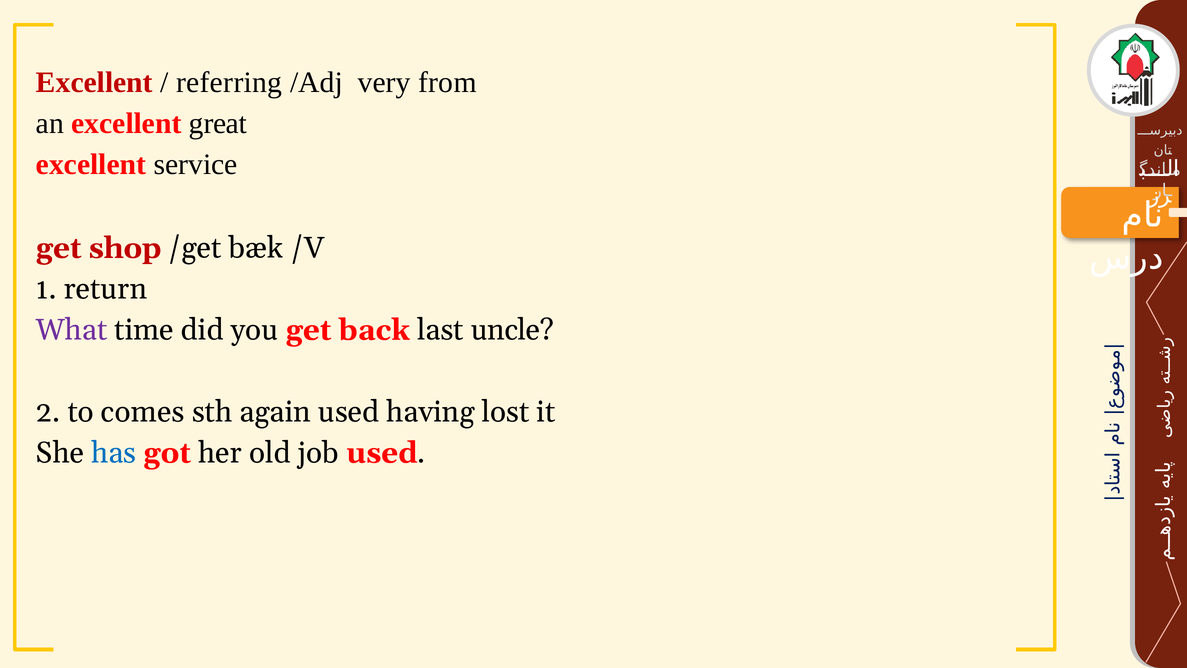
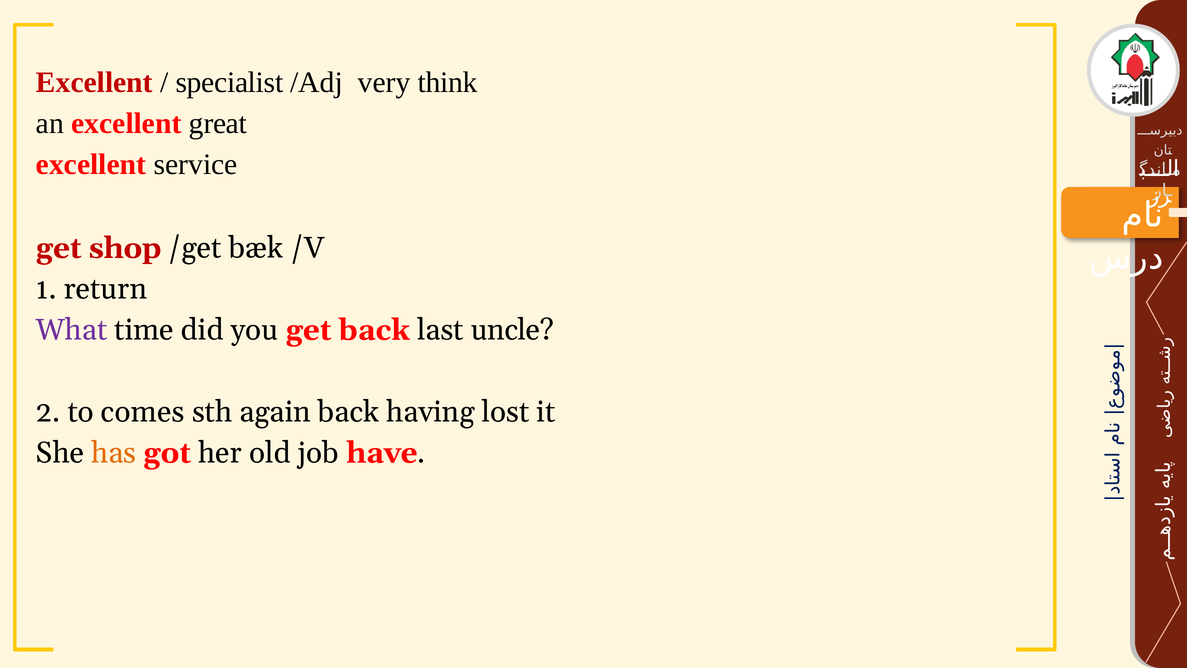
referring: referring -> specialist (229, 82)
from: from -> think (448, 82)
again used: used -> back (349, 412)
has colour: blue -> orange (114, 453)
job used: used -> have (382, 453)
